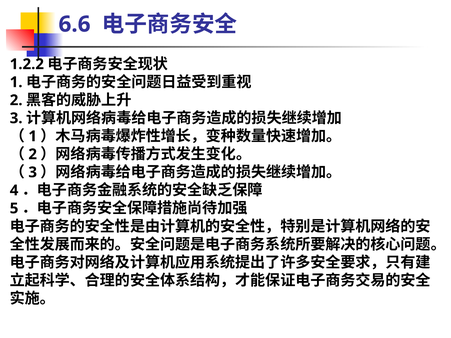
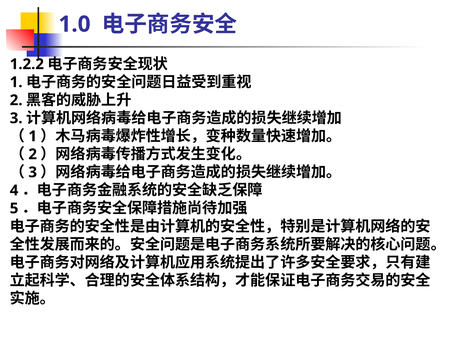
6.6: 6.6 -> 1.0 (75, 24)
